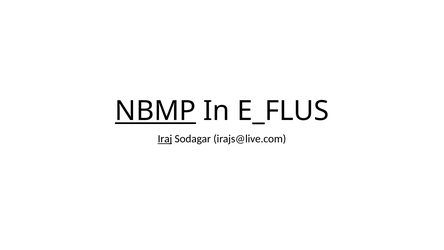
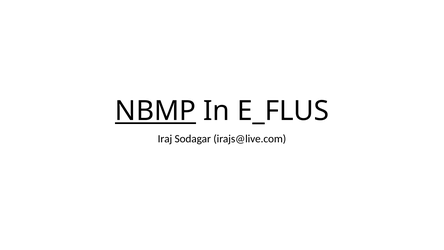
Iraj underline: present -> none (165, 139)
